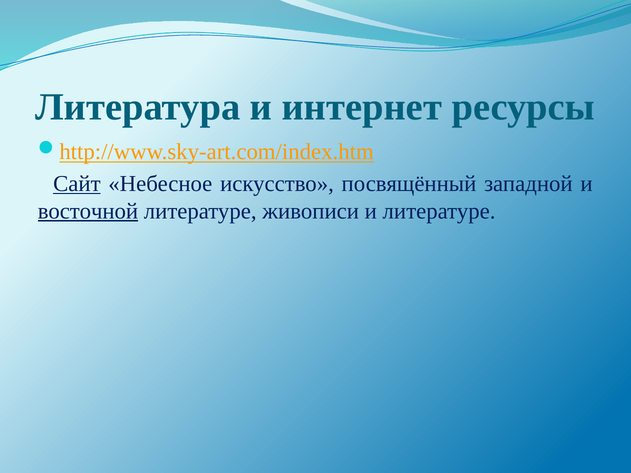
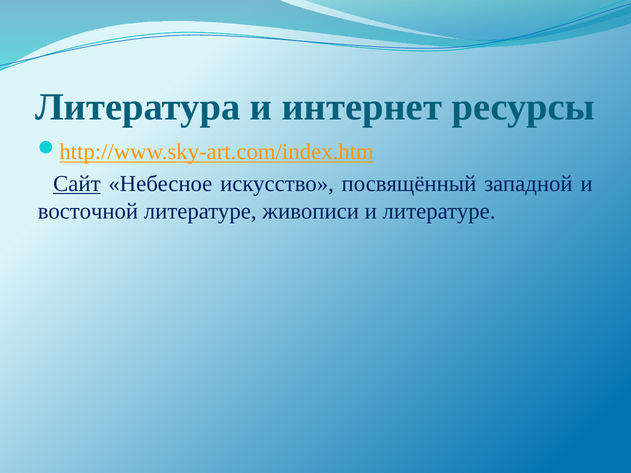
восточной underline: present -> none (88, 211)
